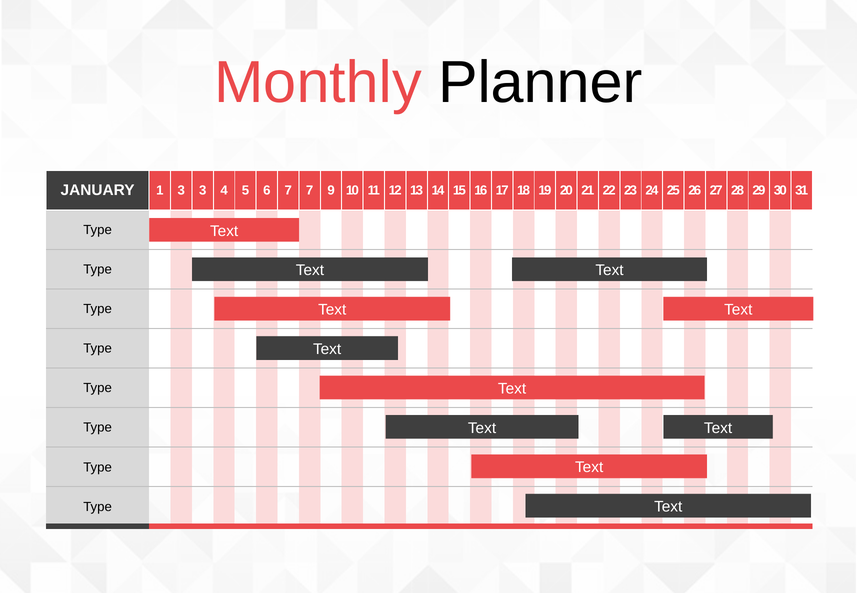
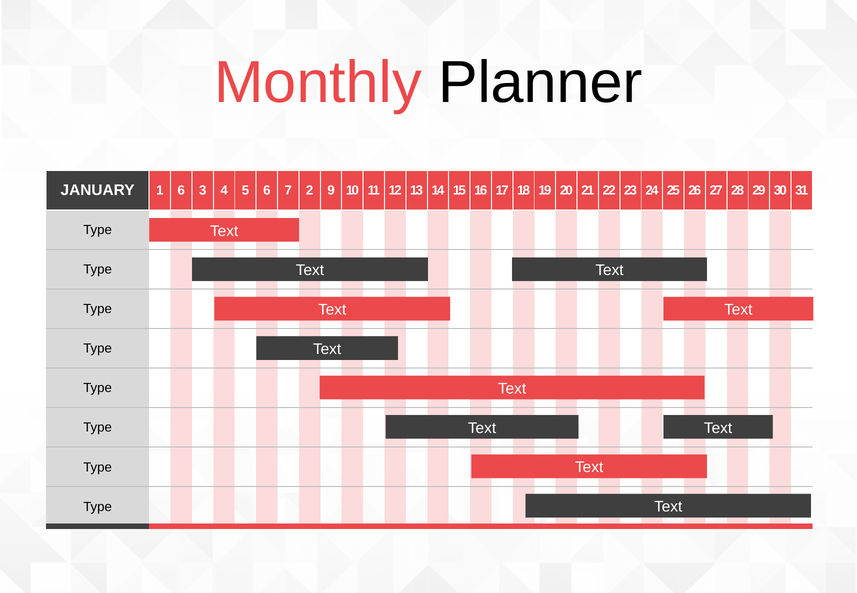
1 3: 3 -> 6 (181, 191)
7 7: 7 -> 2 (310, 191)
